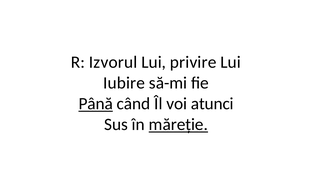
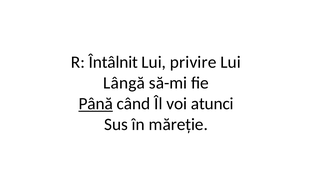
Izvorul: Izvorul -> Întâlnit (113, 62)
Iubire: Iubire -> Lângă (124, 83)
măreție underline: present -> none (178, 125)
